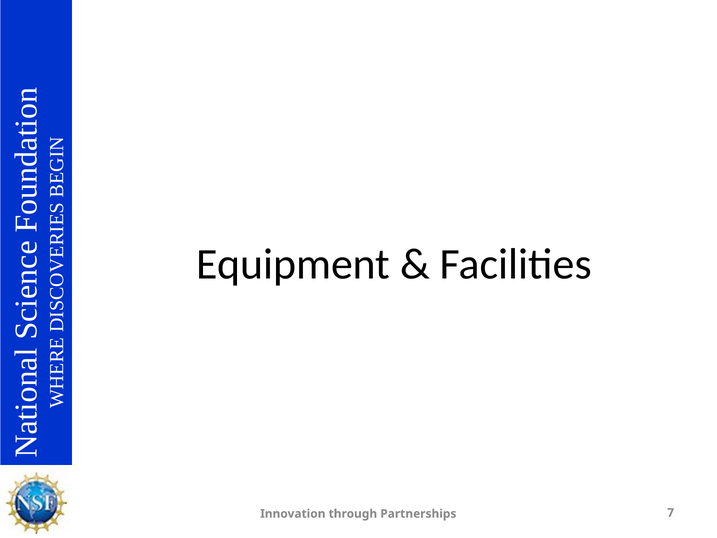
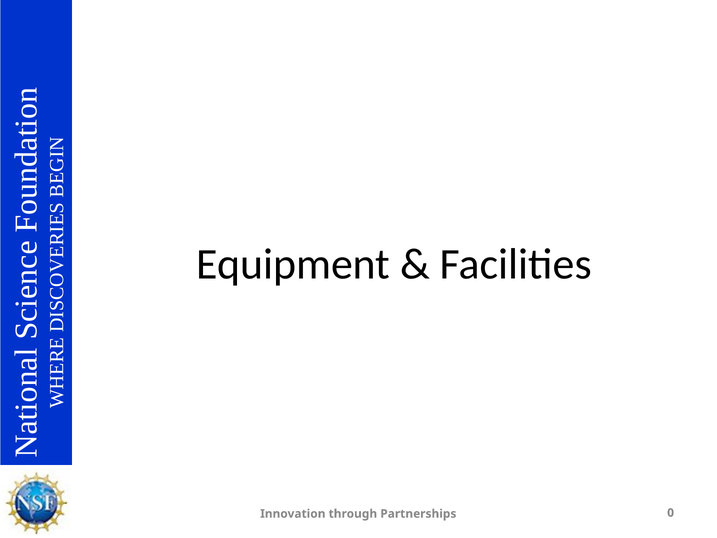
7: 7 -> 0 (671, 513)
